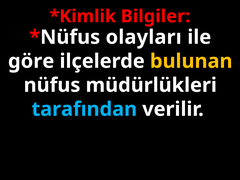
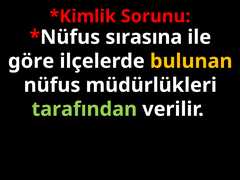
Bilgiler: Bilgiler -> Sorunu (156, 16)
olayları: olayları -> sırasına (144, 37)
tarafından colour: light blue -> light green (84, 109)
